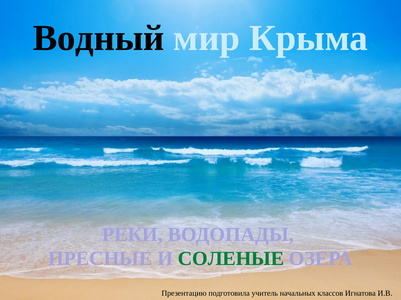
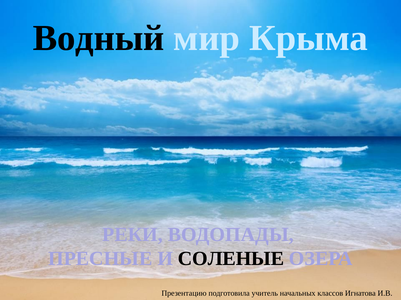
СОЛЕНЫЕ colour: green -> black (231, 259)
